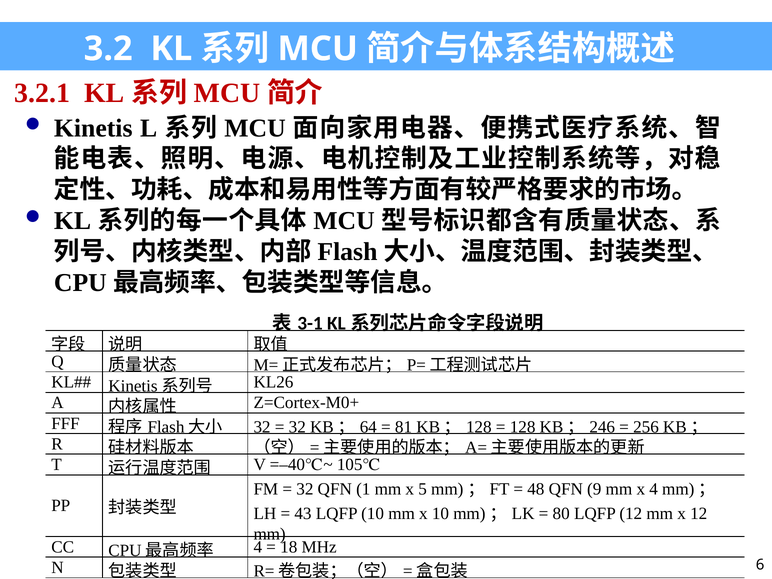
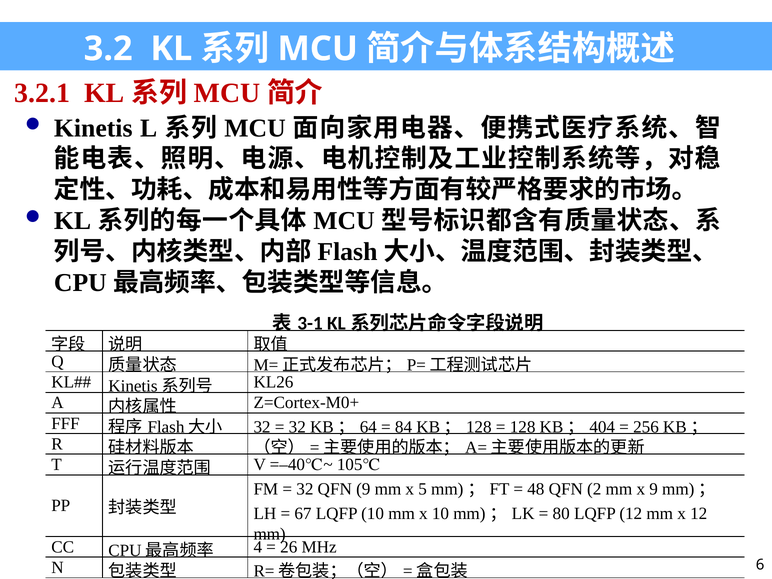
81: 81 -> 84 (404, 427)
246: 246 -> 404 (602, 427)
QFN 1: 1 -> 9 (363, 489)
9: 9 -> 2 (594, 489)
x 4: 4 -> 9 (654, 489)
43: 43 -> 67 (303, 514)
18: 18 -> 26 (289, 547)
